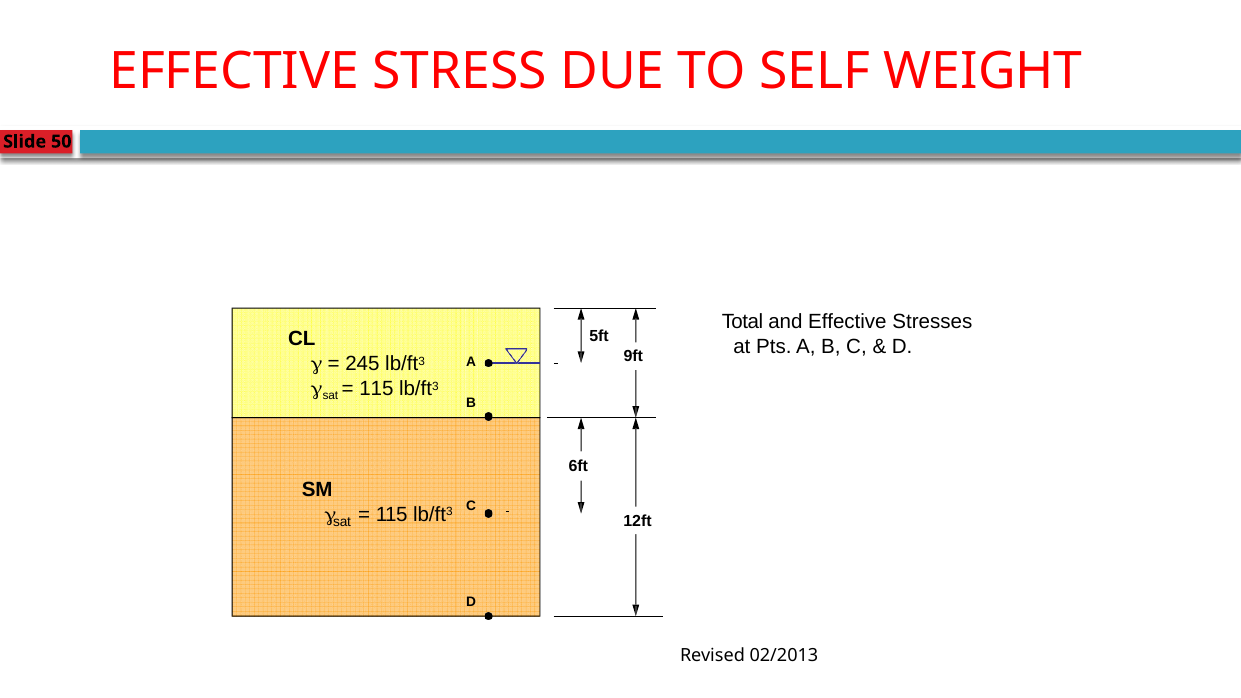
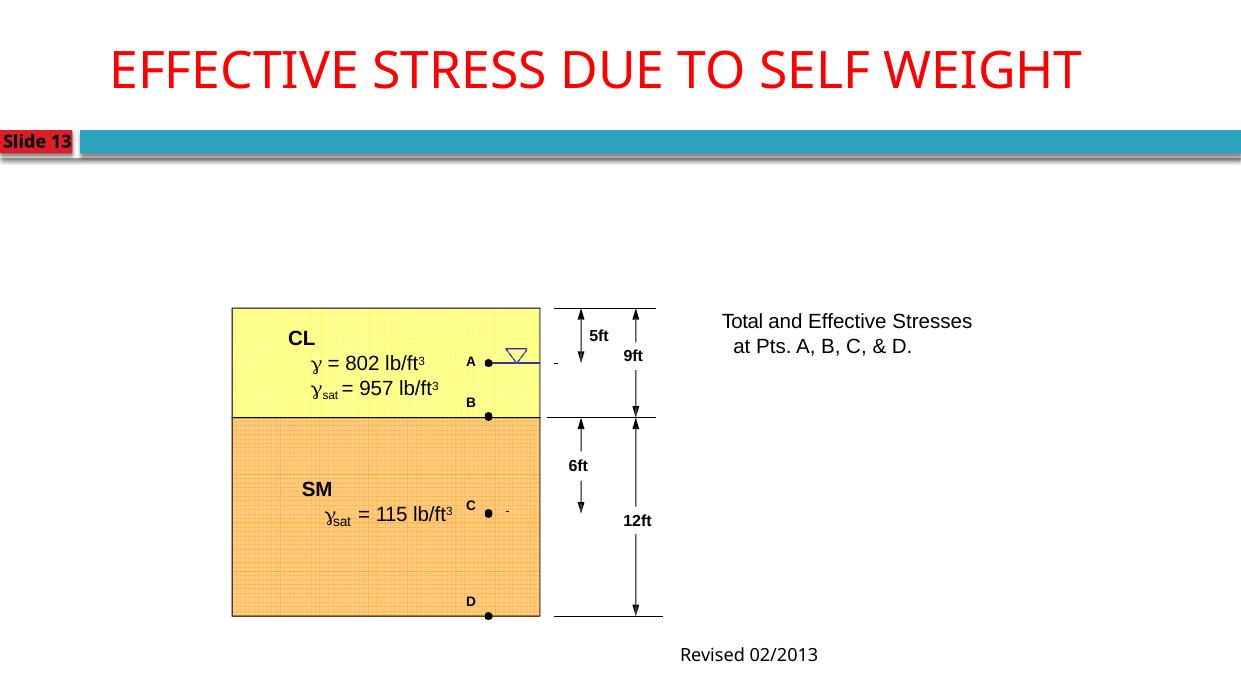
50: 50 -> 13 (61, 142)
245: 245 -> 802 (362, 364)
115: 115 -> 957 (376, 388)
